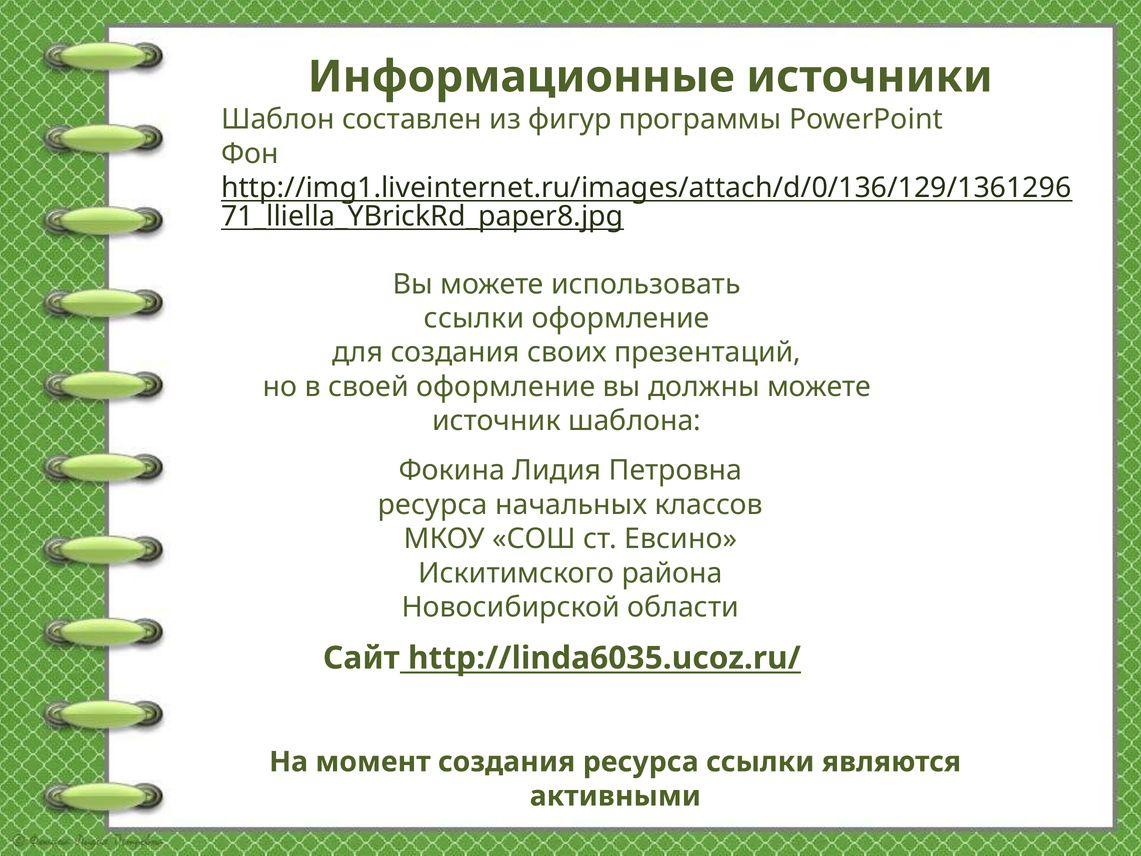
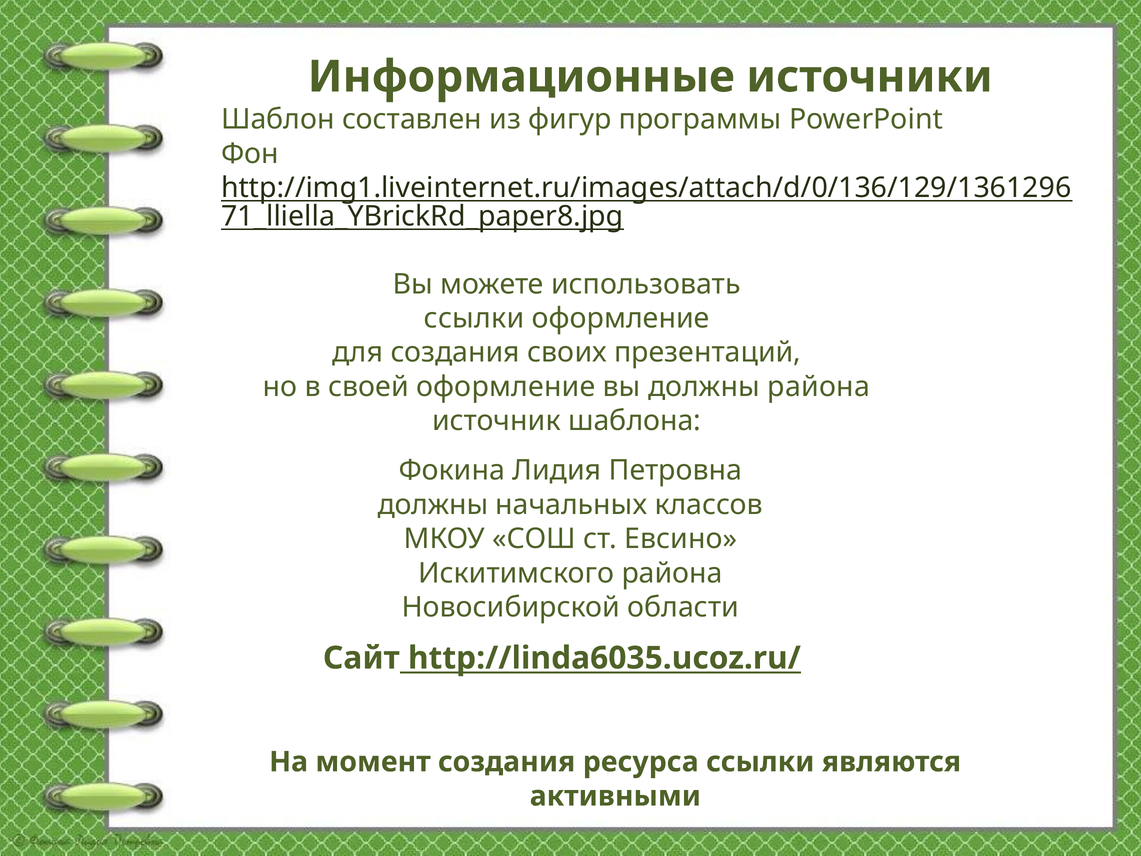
должны можете: можете -> района (819, 387)
ресурса: ресурса -> должны (433, 505)
